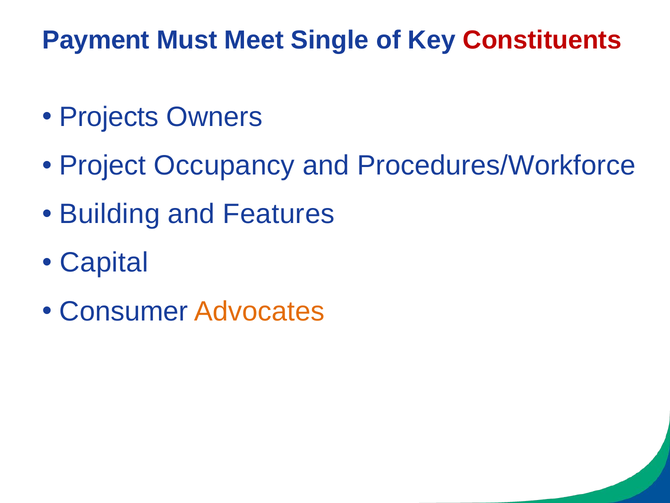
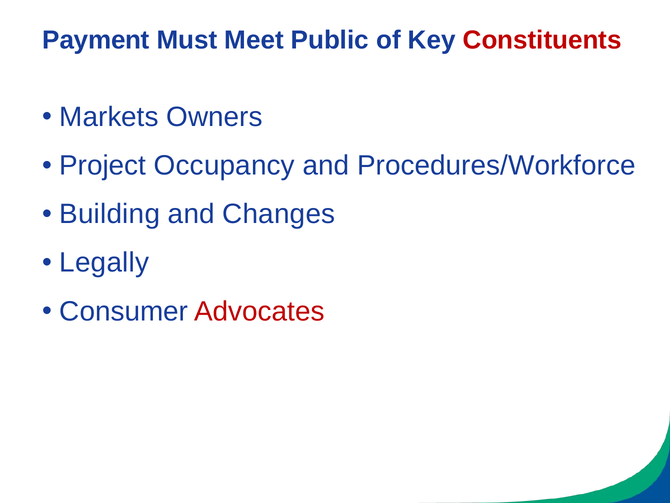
Single: Single -> Public (330, 40)
Projects: Projects -> Markets (109, 117)
Features: Features -> Changes (279, 214)
Capital: Capital -> Legally (104, 263)
Advocates colour: orange -> red (259, 311)
